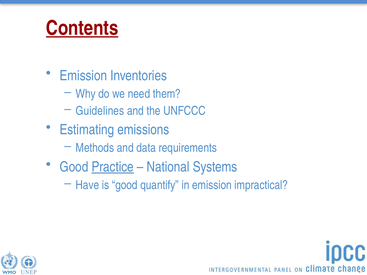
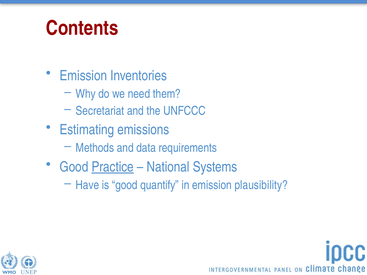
Contents underline: present -> none (82, 28)
Guidelines: Guidelines -> Secretariat (100, 111)
impractical: impractical -> plausibility (261, 185)
